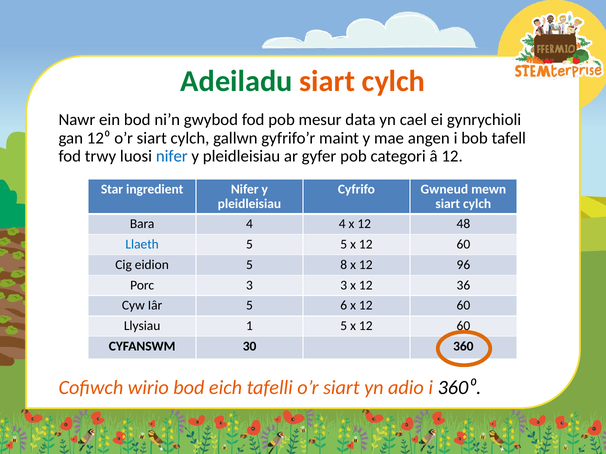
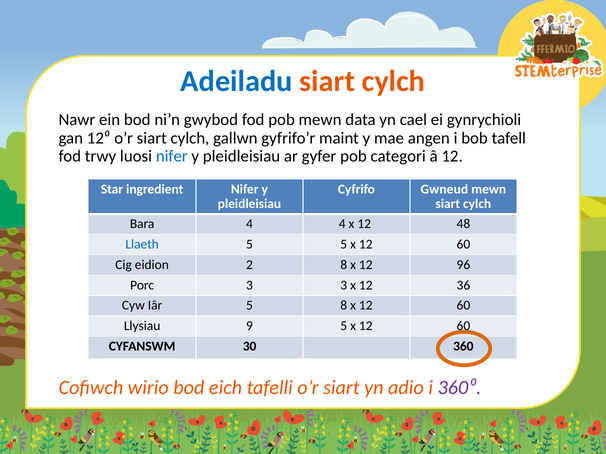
Adeiladu colour: green -> blue (237, 81)
pob mesur: mesur -> mewn (320, 120)
eidion 5: 5 -> 2 (250, 265)
5 6: 6 -> 8 (344, 306)
1: 1 -> 9 (250, 326)
360⁰ colour: black -> purple (459, 388)
